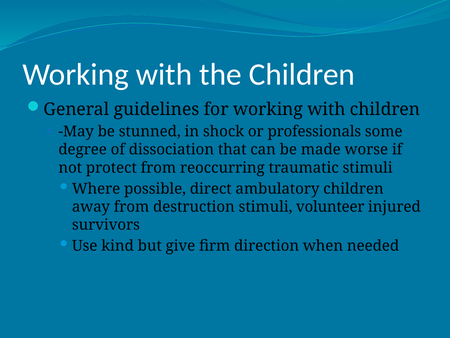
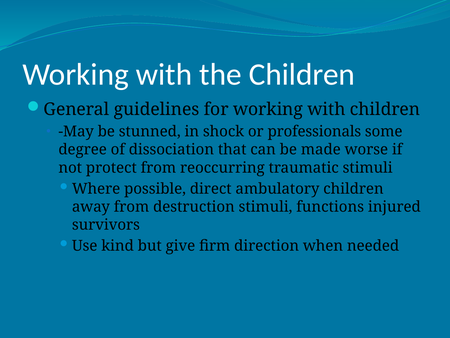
volunteer: volunteer -> functions (330, 206)
